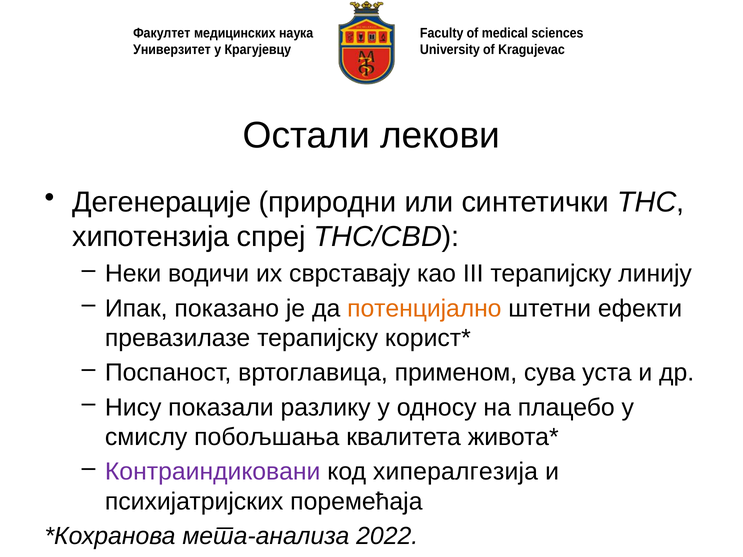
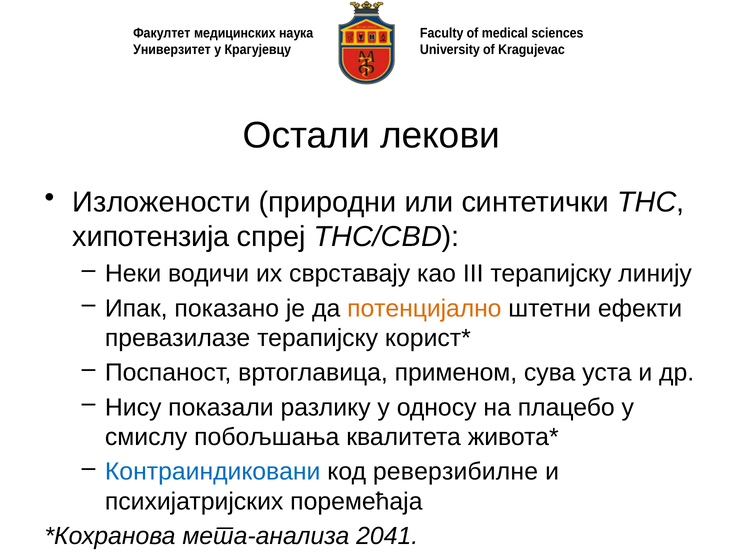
Дегенерације: Дегенерације -> Изложености (162, 202)
Контраиндиковани colour: purple -> blue (213, 472)
хипералгезија: хипералгезија -> реверзибилне (455, 472)
2022: 2022 -> 2041 (387, 536)
